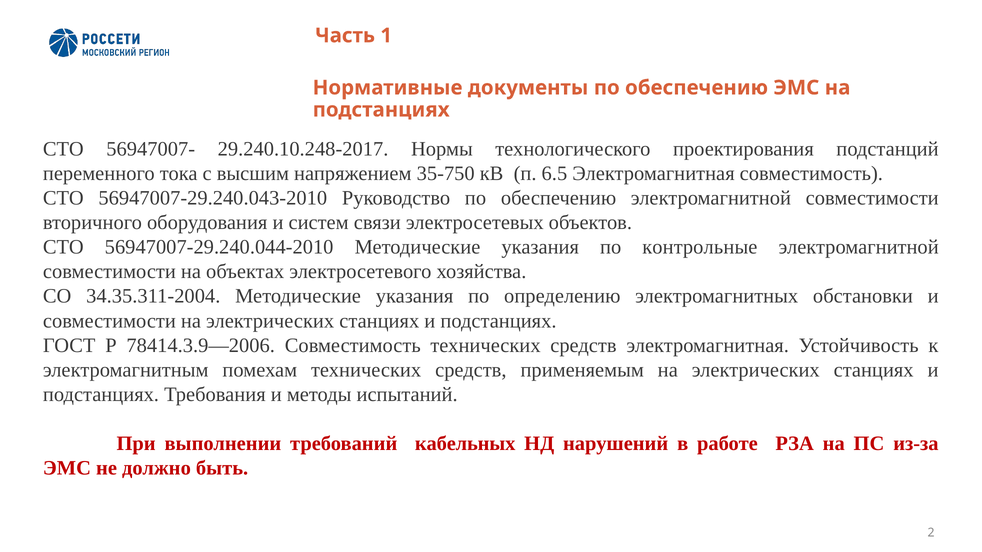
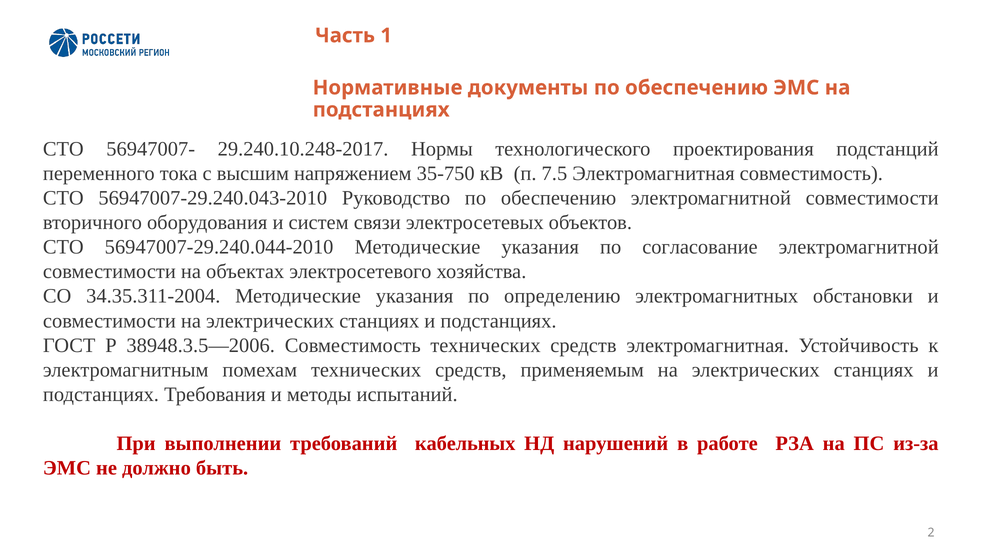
6.5: 6.5 -> 7.5 (554, 174)
контрольные: контрольные -> согласование (700, 247)
78414.3.9—2006: 78414.3.9—2006 -> 38948.3.5—2006 (201, 346)
